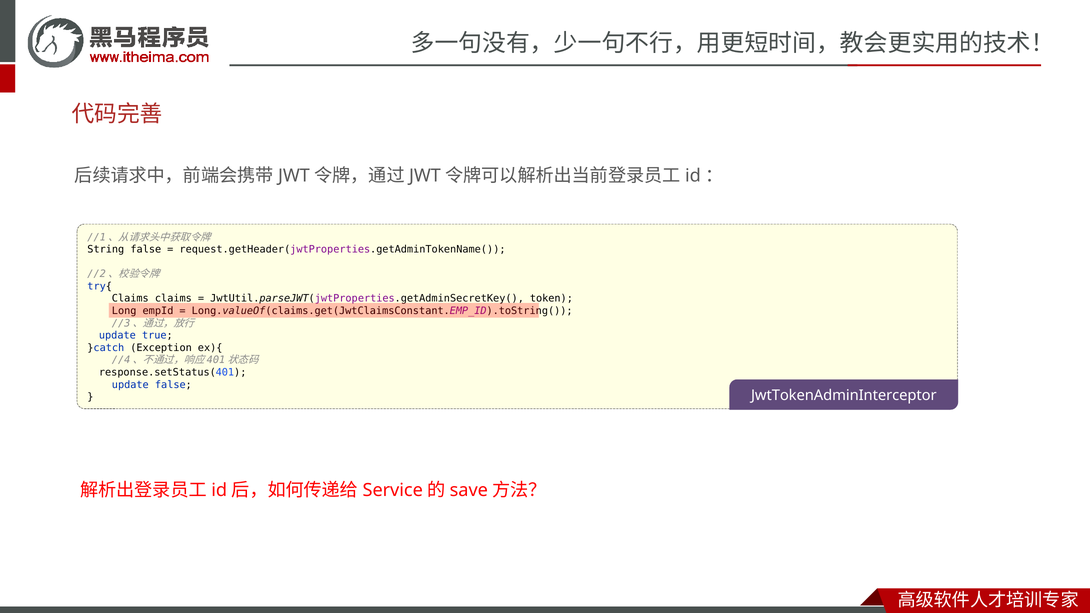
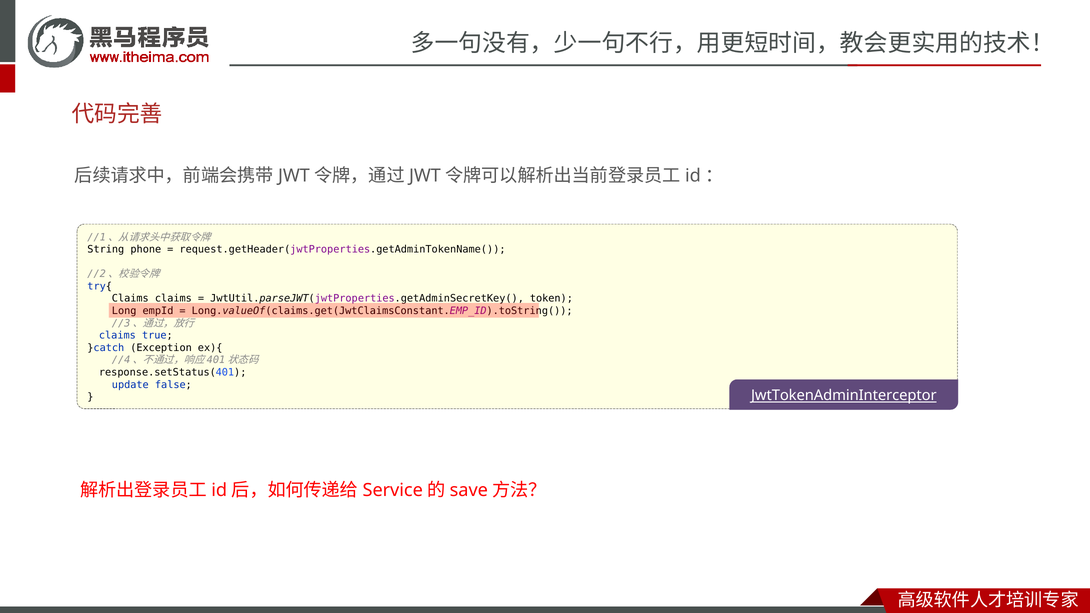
String false: false -> phone (146, 249)
update: update -> claims (117, 336)
JwtTokenAdminInterceptor underline: none -> present (844, 396)
